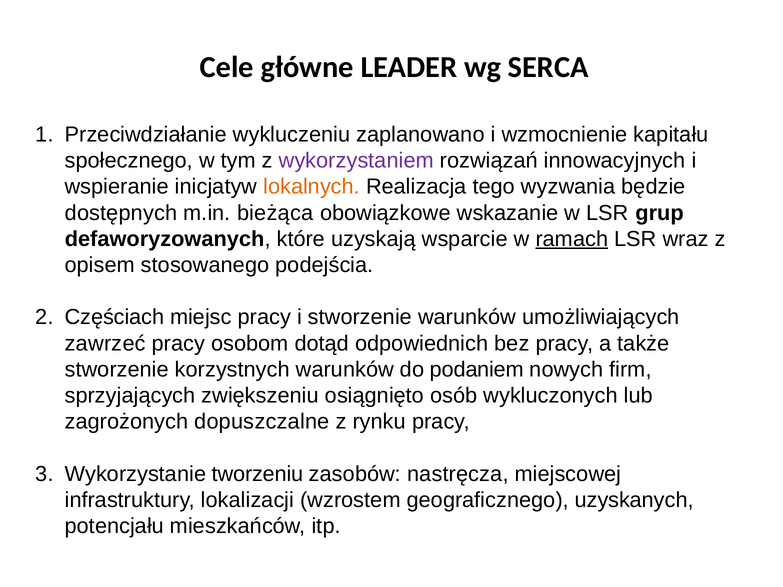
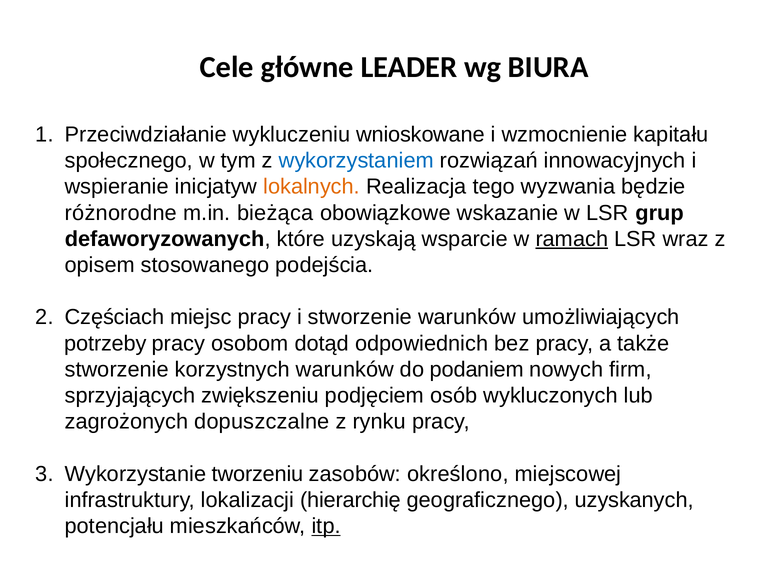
SERCA: SERCA -> BIURA (548, 67)
zaplanowano: zaplanowano -> wnioskowane (421, 135)
wykorzystaniem colour: purple -> blue (356, 161)
dostępnych: dostępnych -> różnorodne (121, 213)
zawrzeć: zawrzeć -> potrzeby (105, 344)
osiągnięto: osiągnięto -> podjęciem (374, 396)
nastręcza: nastręcza -> określono (458, 474)
wzrostem: wzrostem -> hierarchię (351, 500)
itp underline: none -> present (326, 526)
